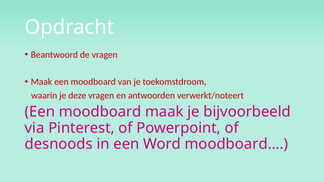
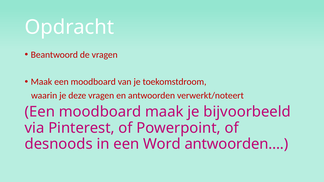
moodboard…: moodboard… -> antwoorden… (236, 144)
